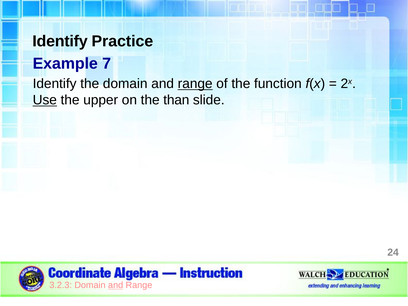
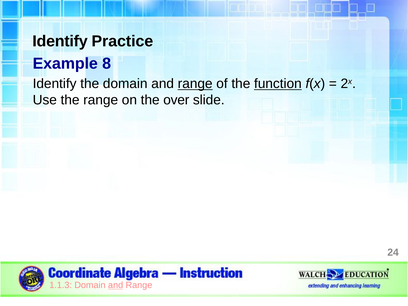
7: 7 -> 8 (107, 64)
function underline: none -> present (278, 84)
Use underline: present -> none (45, 100)
the upper: upper -> range (101, 100)
than: than -> over (176, 100)
3.2.3: 3.2.3 -> 1.1.3 (61, 285)
